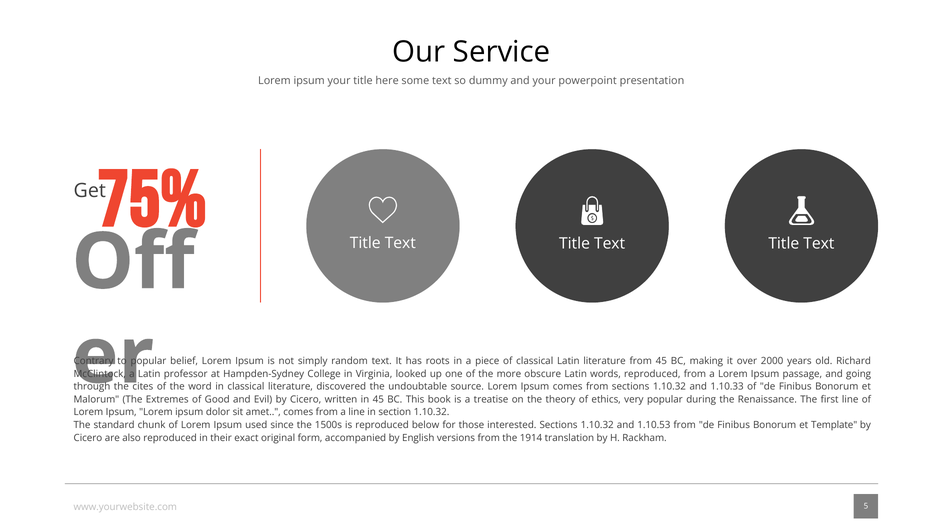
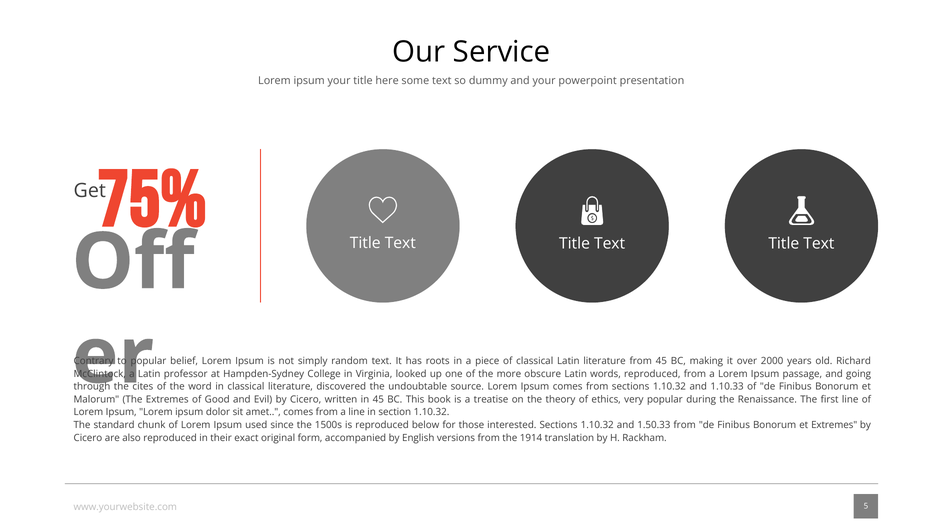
1.10.53: 1.10.53 -> 1.50.33 (654, 425)
et Template: Template -> Extremes (834, 425)
